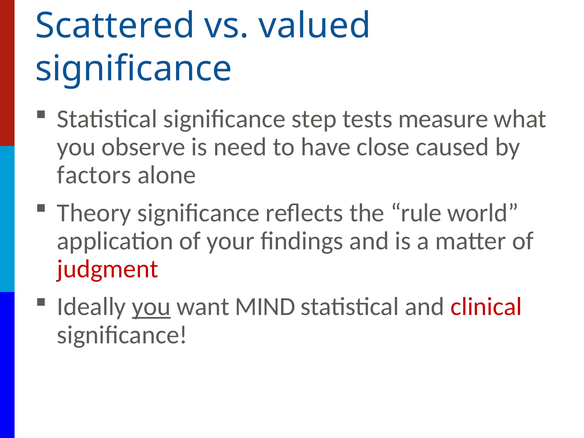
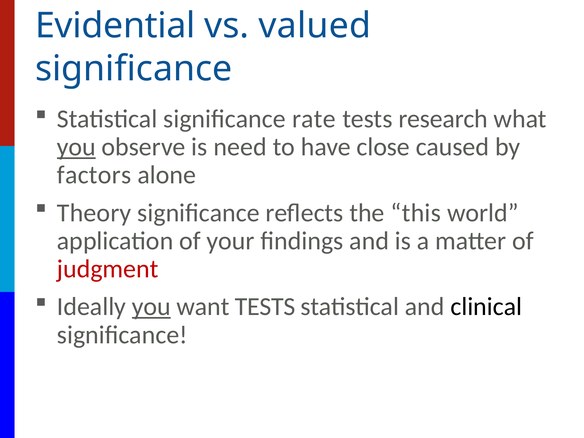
Scattered: Scattered -> Evidential (115, 26)
step: step -> rate (314, 119)
measure: measure -> research (443, 119)
you underline: none -> present (76, 147)
rule: rule -> this (416, 213)
want MIND: MIND -> TESTS (265, 307)
clinical colour: red -> black (486, 307)
